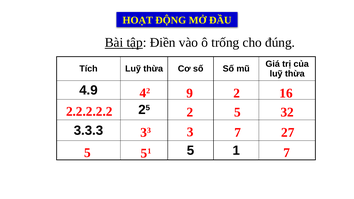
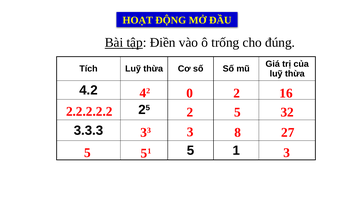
4.9: 4.9 -> 4.2 (89, 90)
9: 9 -> 0 (190, 93)
3 7: 7 -> 8 (238, 133)
51 7: 7 -> 3 (287, 153)
